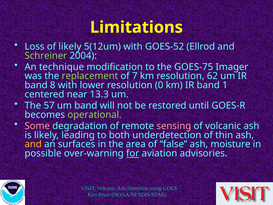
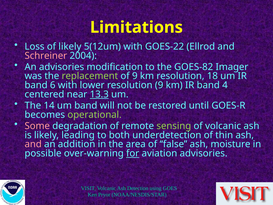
GOES-52: GOES-52 -> GOES-22 (165, 46)
Schreiner colour: light green -> pink (46, 56)
An technique: technique -> advisories (62, 67)
GOES-75: GOES-75 -> GOES-82 (194, 67)
of 7: 7 -> 9 (135, 76)
62: 62 -> 18 (212, 76)
8: 8 -> 6 (53, 85)
resolution 0: 0 -> 9 (159, 85)
1: 1 -> 4 (225, 85)
13.3 underline: none -> present (99, 94)
57: 57 -> 14 (49, 105)
sensing colour: pink -> light green (174, 126)
and colour: yellow -> pink (33, 144)
surfaces: surfaces -> addition (77, 144)
